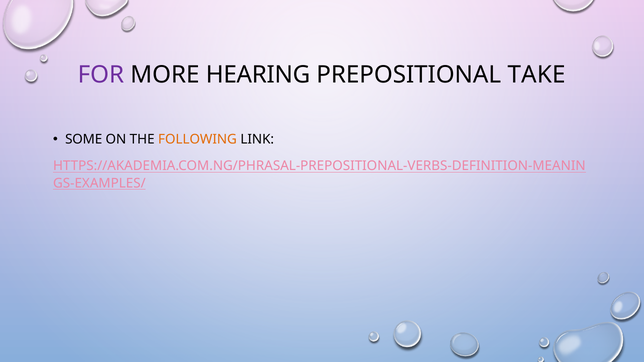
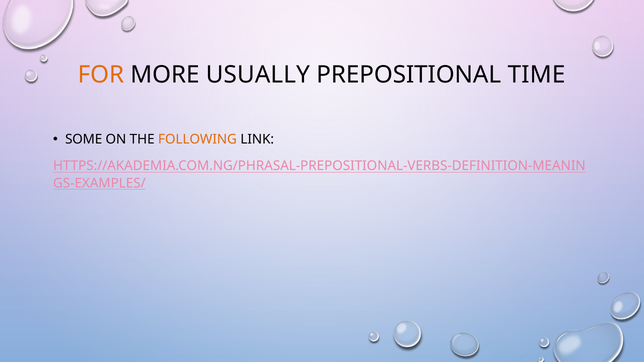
FOR colour: purple -> orange (101, 75)
HEARING: HEARING -> USUALLY (258, 75)
TAKE: TAKE -> TIME (537, 75)
